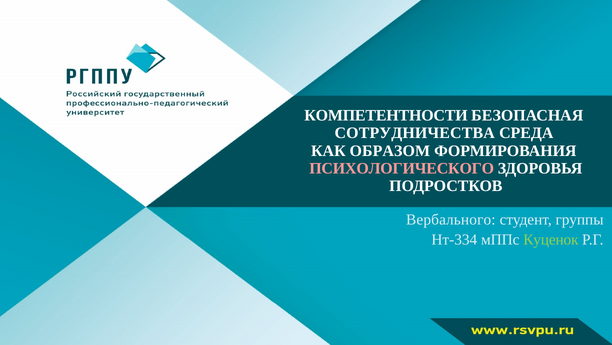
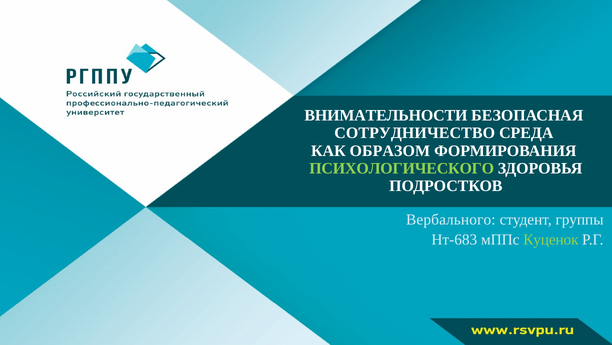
КОМПЕТЕНТНОСТИ: КОМПЕТЕНТНОСТИ -> ВНИМАТЕЛЬНОСТИ (386, 115)
СОТРУДНИЧЕСТВА: СОТРУДНИЧЕСТВА -> СОТРУДНИЧЕСТВО (415, 133)
ПСИХОЛОГИЧЕСКОГО colour: pink -> light green (402, 168)
Нт-334: Нт-334 -> Нт-683 (454, 239)
